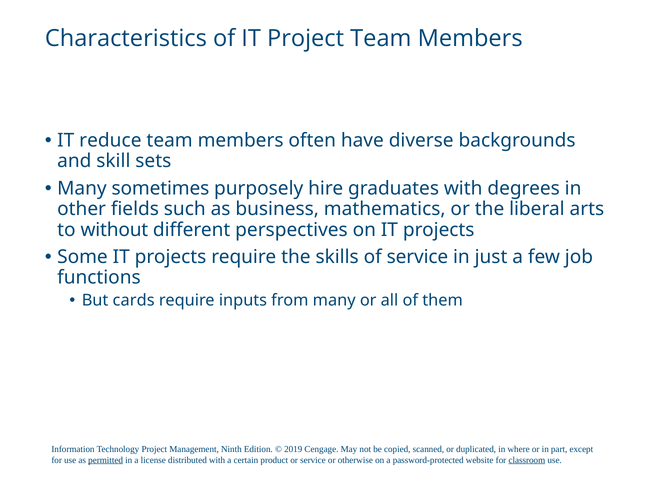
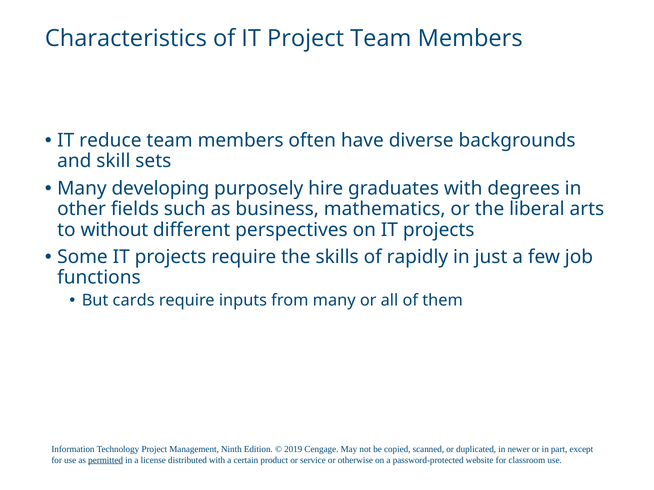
sometimes: sometimes -> developing (160, 189)
of service: service -> rapidly (417, 257)
where: where -> newer (519, 450)
classroom underline: present -> none (527, 461)
